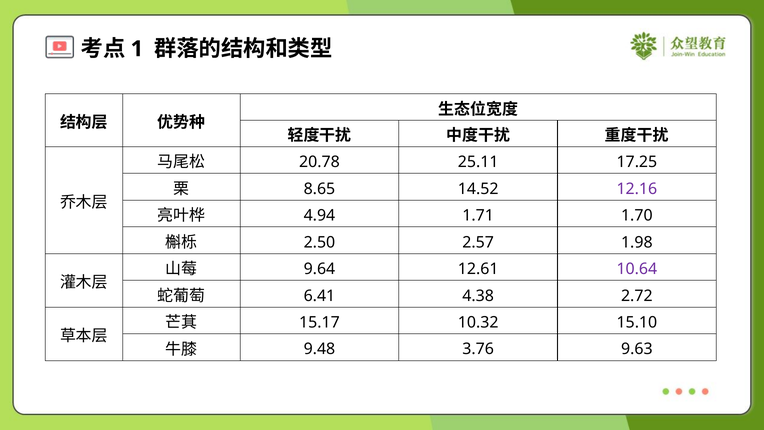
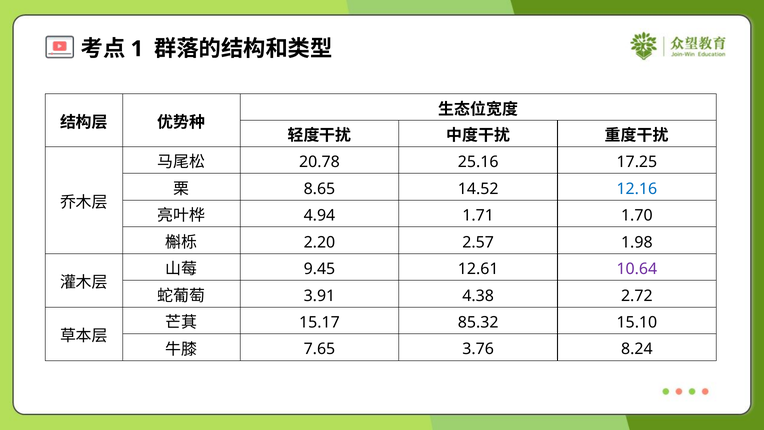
25.11: 25.11 -> 25.16 (478, 162)
12.16 colour: purple -> blue (637, 189)
2.50: 2.50 -> 2.20 (319, 242)
9.64: 9.64 -> 9.45 (319, 269)
6.41: 6.41 -> 3.91 (319, 296)
10.32: 10.32 -> 85.32 (478, 322)
9.48: 9.48 -> 7.65 (319, 349)
9.63: 9.63 -> 8.24 (637, 349)
